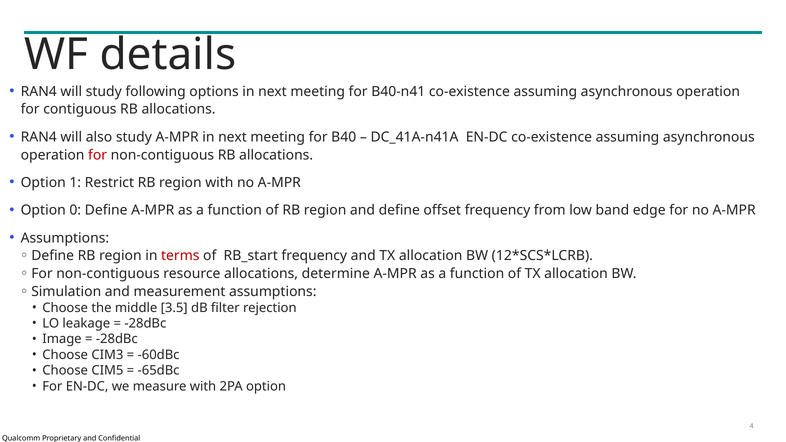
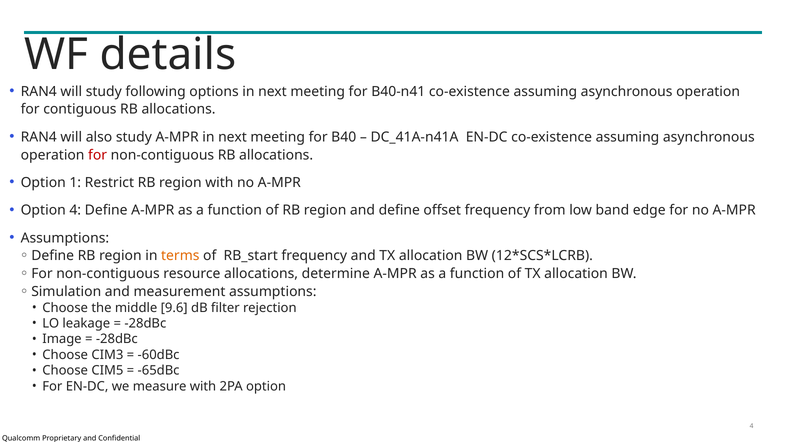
Option 0: 0 -> 4 (75, 210)
terms colour: red -> orange (180, 256)
3.5: 3.5 -> 9.6 (174, 308)
